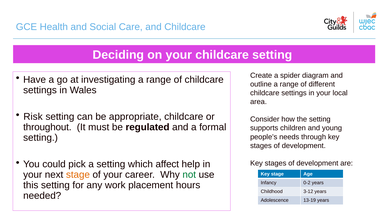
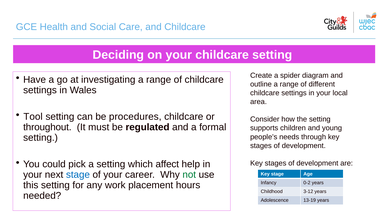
Risk: Risk -> Tool (33, 117)
appropriate: appropriate -> procedures (135, 117)
stage colour: orange -> blue (78, 175)
